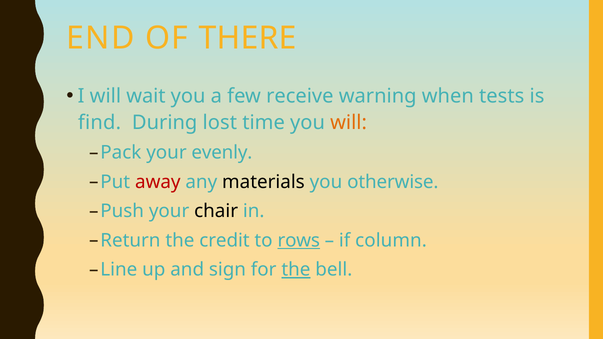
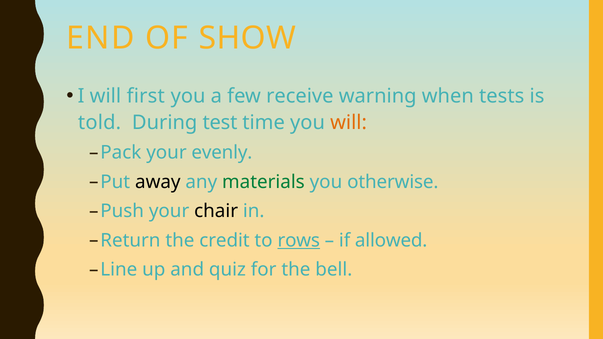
THERE: THERE -> SHOW (248, 38)
wait: wait -> first (146, 96)
find: find -> told (100, 123)
lost: lost -> test (220, 123)
away colour: red -> black (158, 182)
materials colour: black -> green (263, 182)
column: column -> allowed (391, 241)
sign: sign -> quiz (227, 270)
the underline: present -> none (296, 270)
